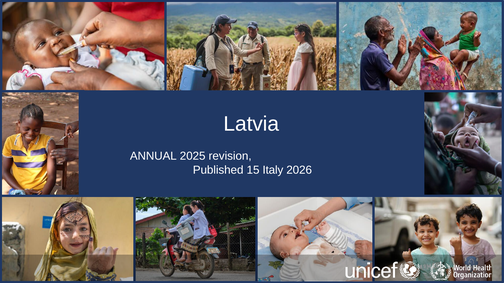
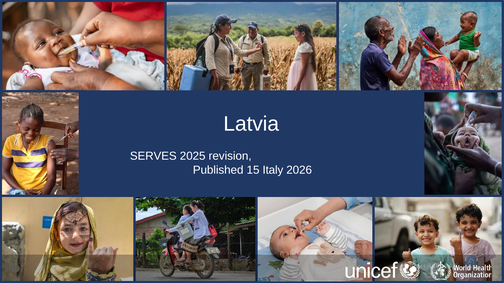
ANNUAL: ANNUAL -> SERVES (153, 156)
